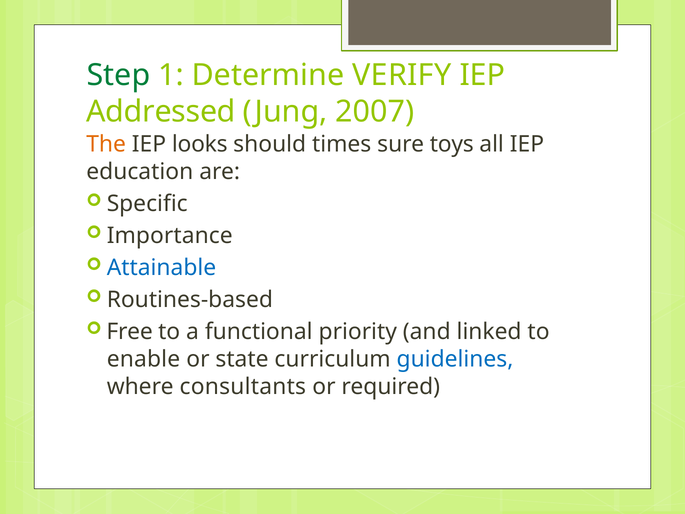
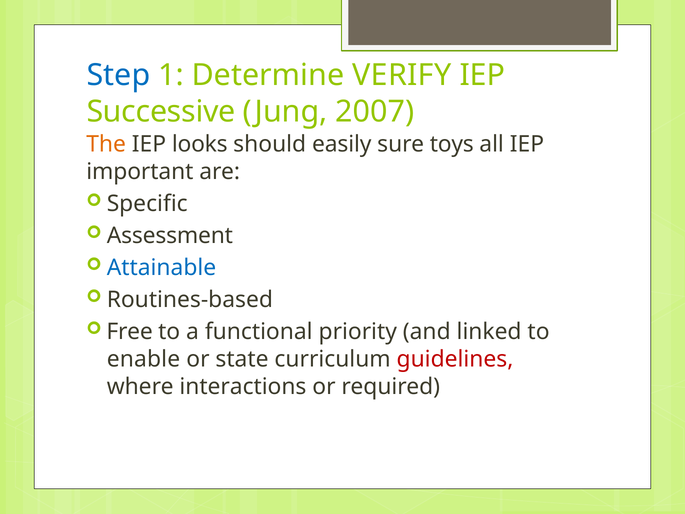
Step colour: green -> blue (119, 75)
Addressed: Addressed -> Successive (161, 112)
times: times -> easily (342, 144)
education: education -> important (140, 172)
Importance: Importance -> Assessment (170, 236)
guidelines colour: blue -> red (455, 359)
consultants: consultants -> interactions (243, 386)
